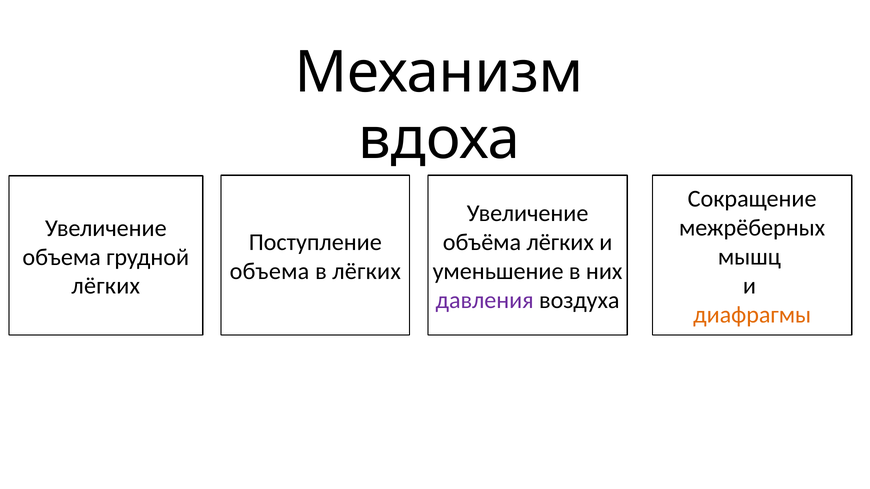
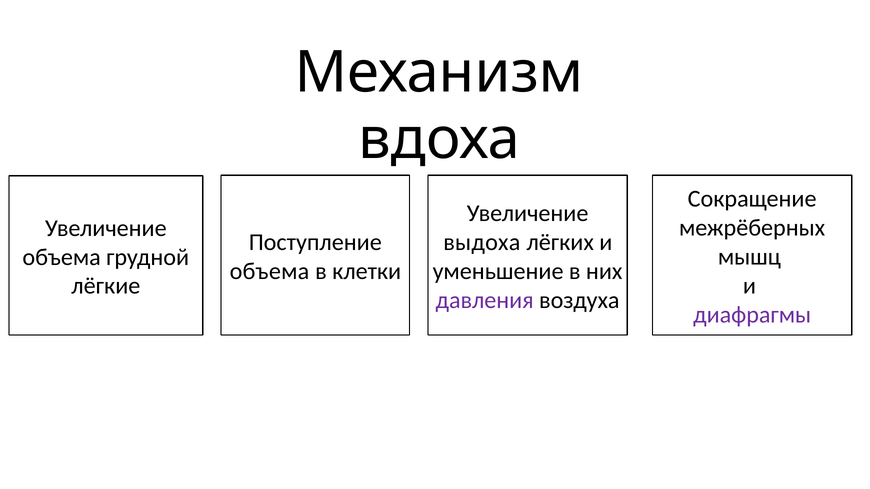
объёма: объёма -> выдоха (482, 242)
в лёгких: лёгких -> клетки (367, 271)
лёгких: лёгких -> лёгкие (106, 286)
диафрагмы colour: orange -> purple (752, 315)
